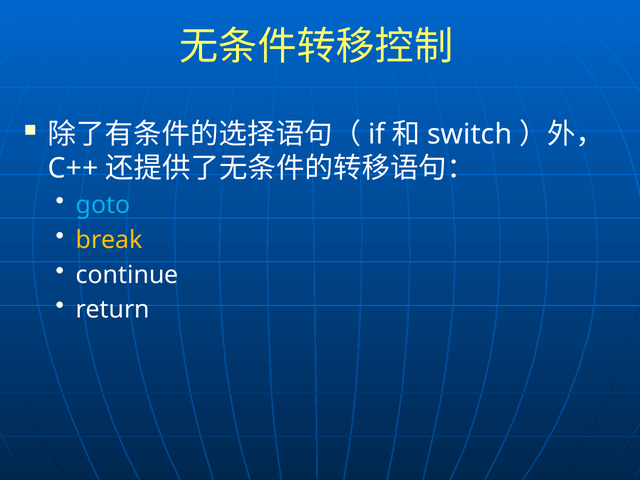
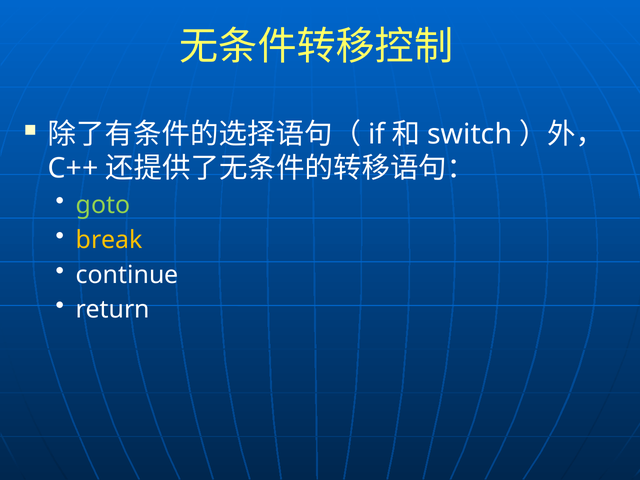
goto colour: light blue -> light green (103, 205)
